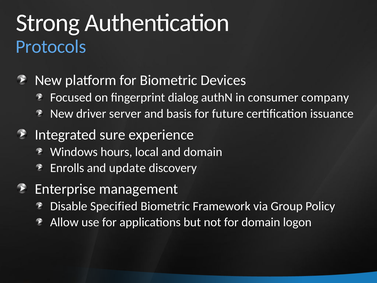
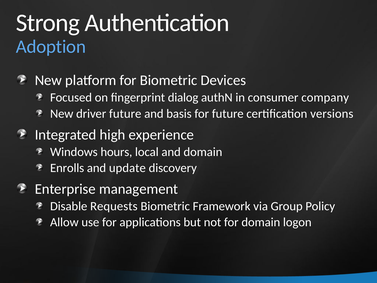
Protocols: Protocols -> Adoption (51, 47)
driver server: server -> future (125, 114)
issuance: issuance -> versions (332, 114)
sure: sure -> high (113, 135)
Specified: Specified -> Requests (114, 206)
